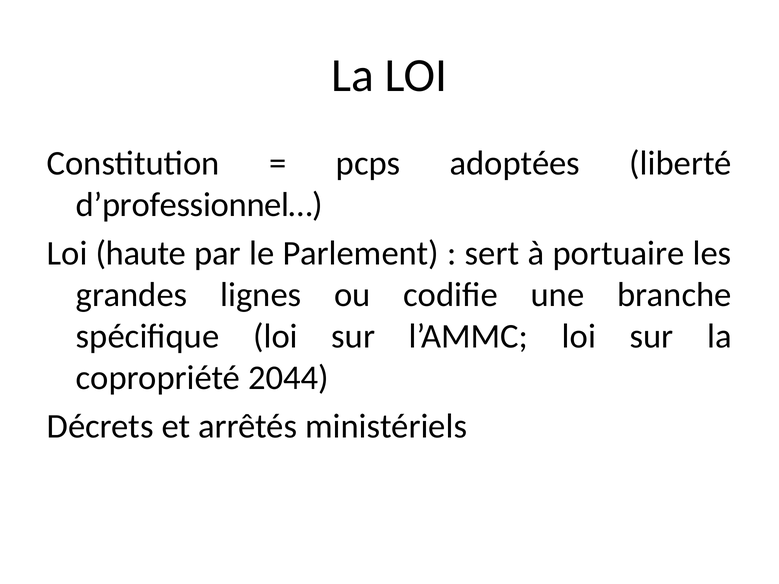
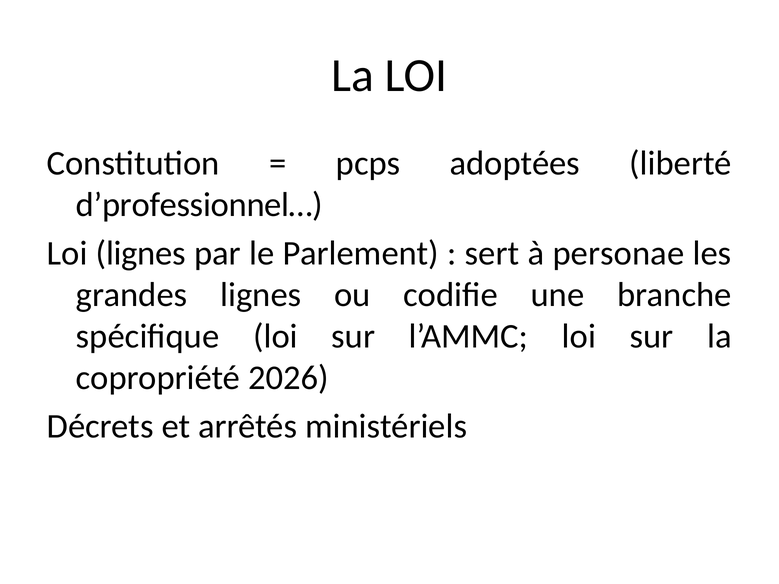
Loi haute: haute -> lignes (141, 253)
portuaire: portuaire -> personae (619, 253)
2044: 2044 -> 2026 (288, 378)
